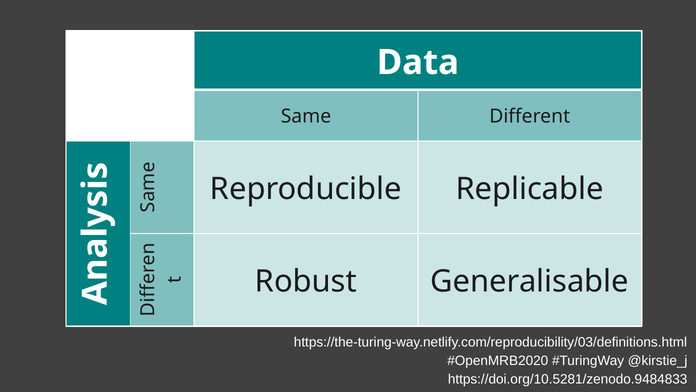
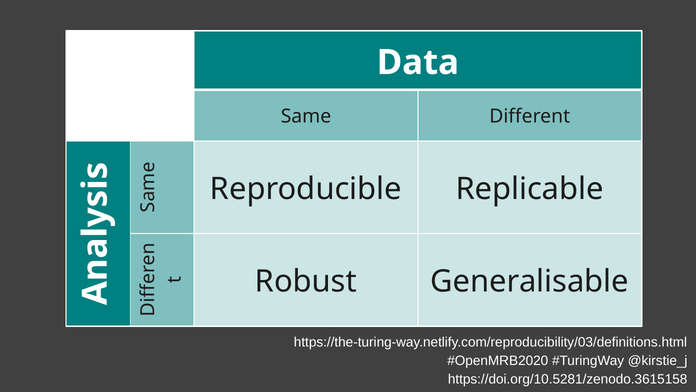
https://doi.org/10.5281/zenodo.9484833: https://doi.org/10.5281/zenodo.9484833 -> https://doi.org/10.5281/zenodo.3615158 (568, 379)
